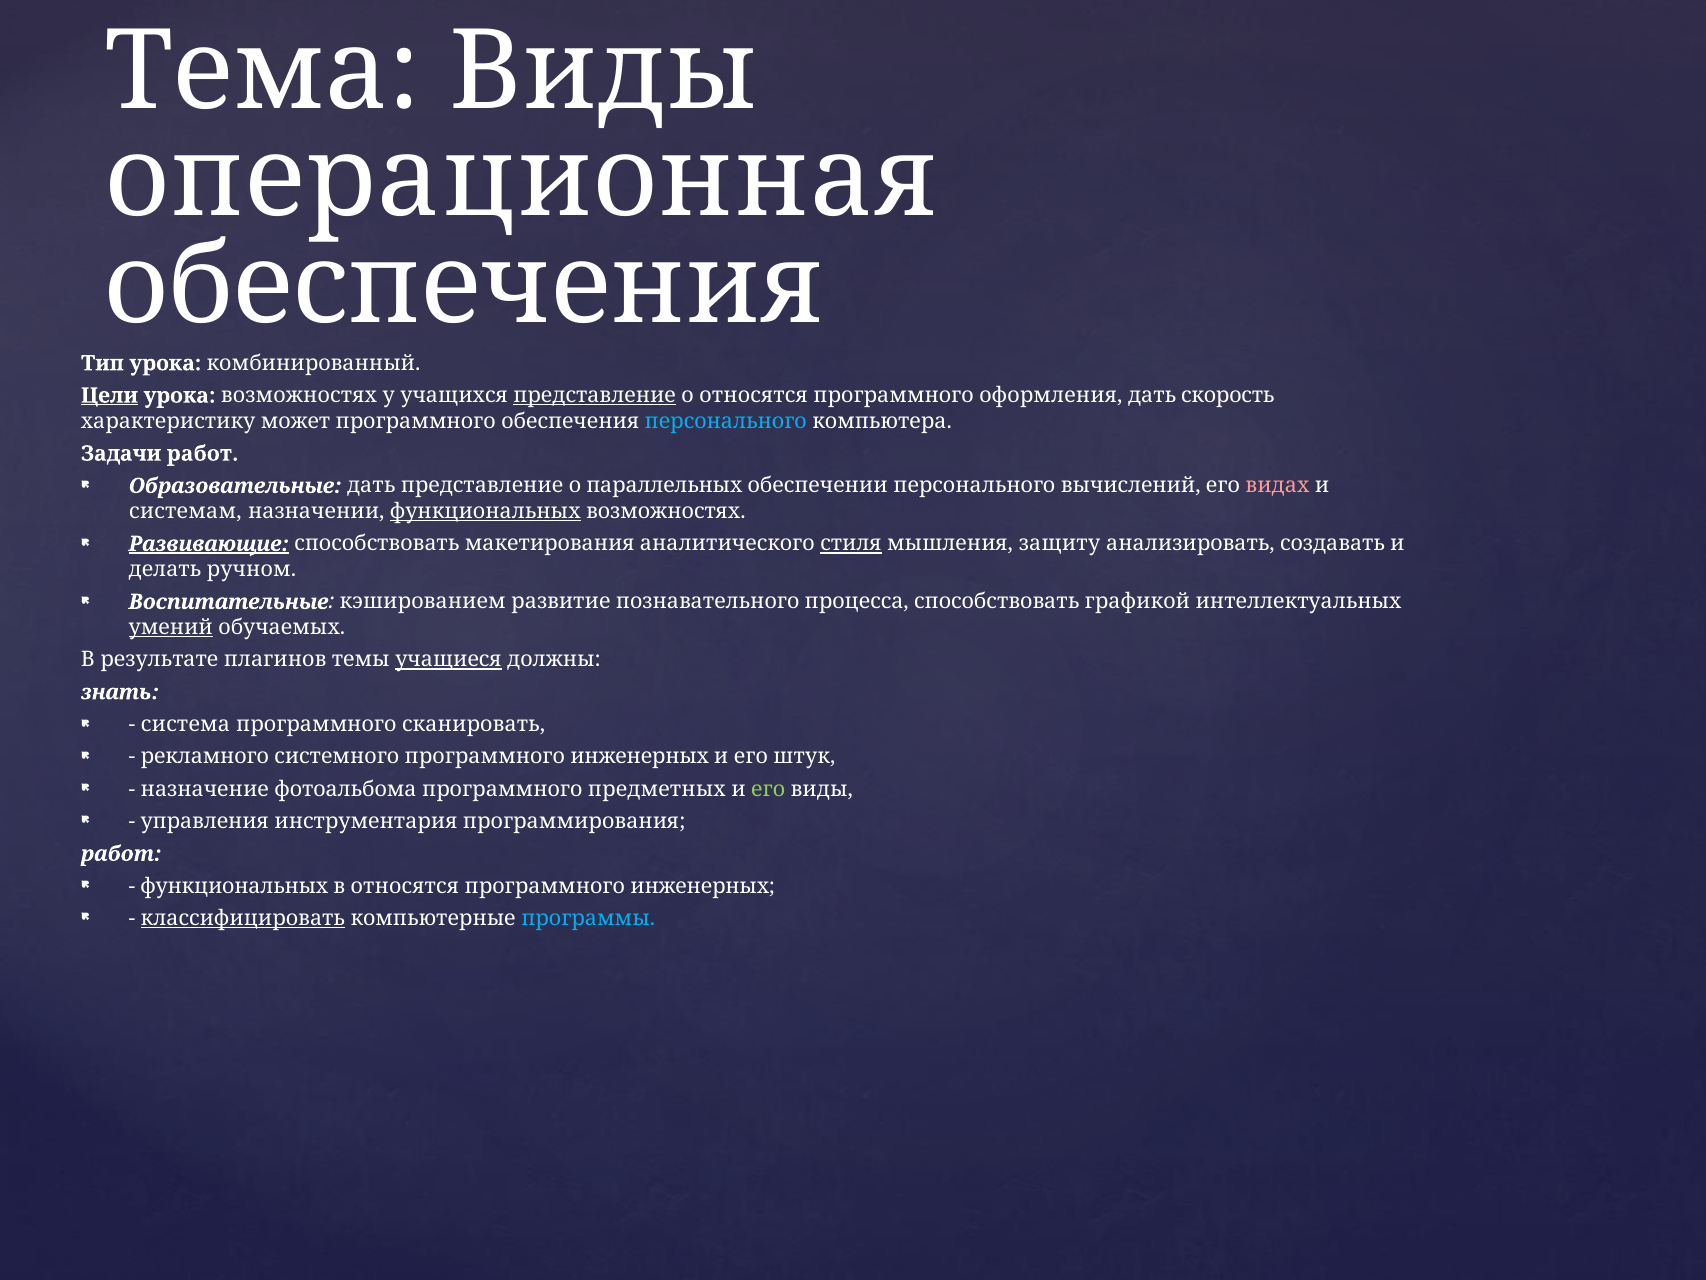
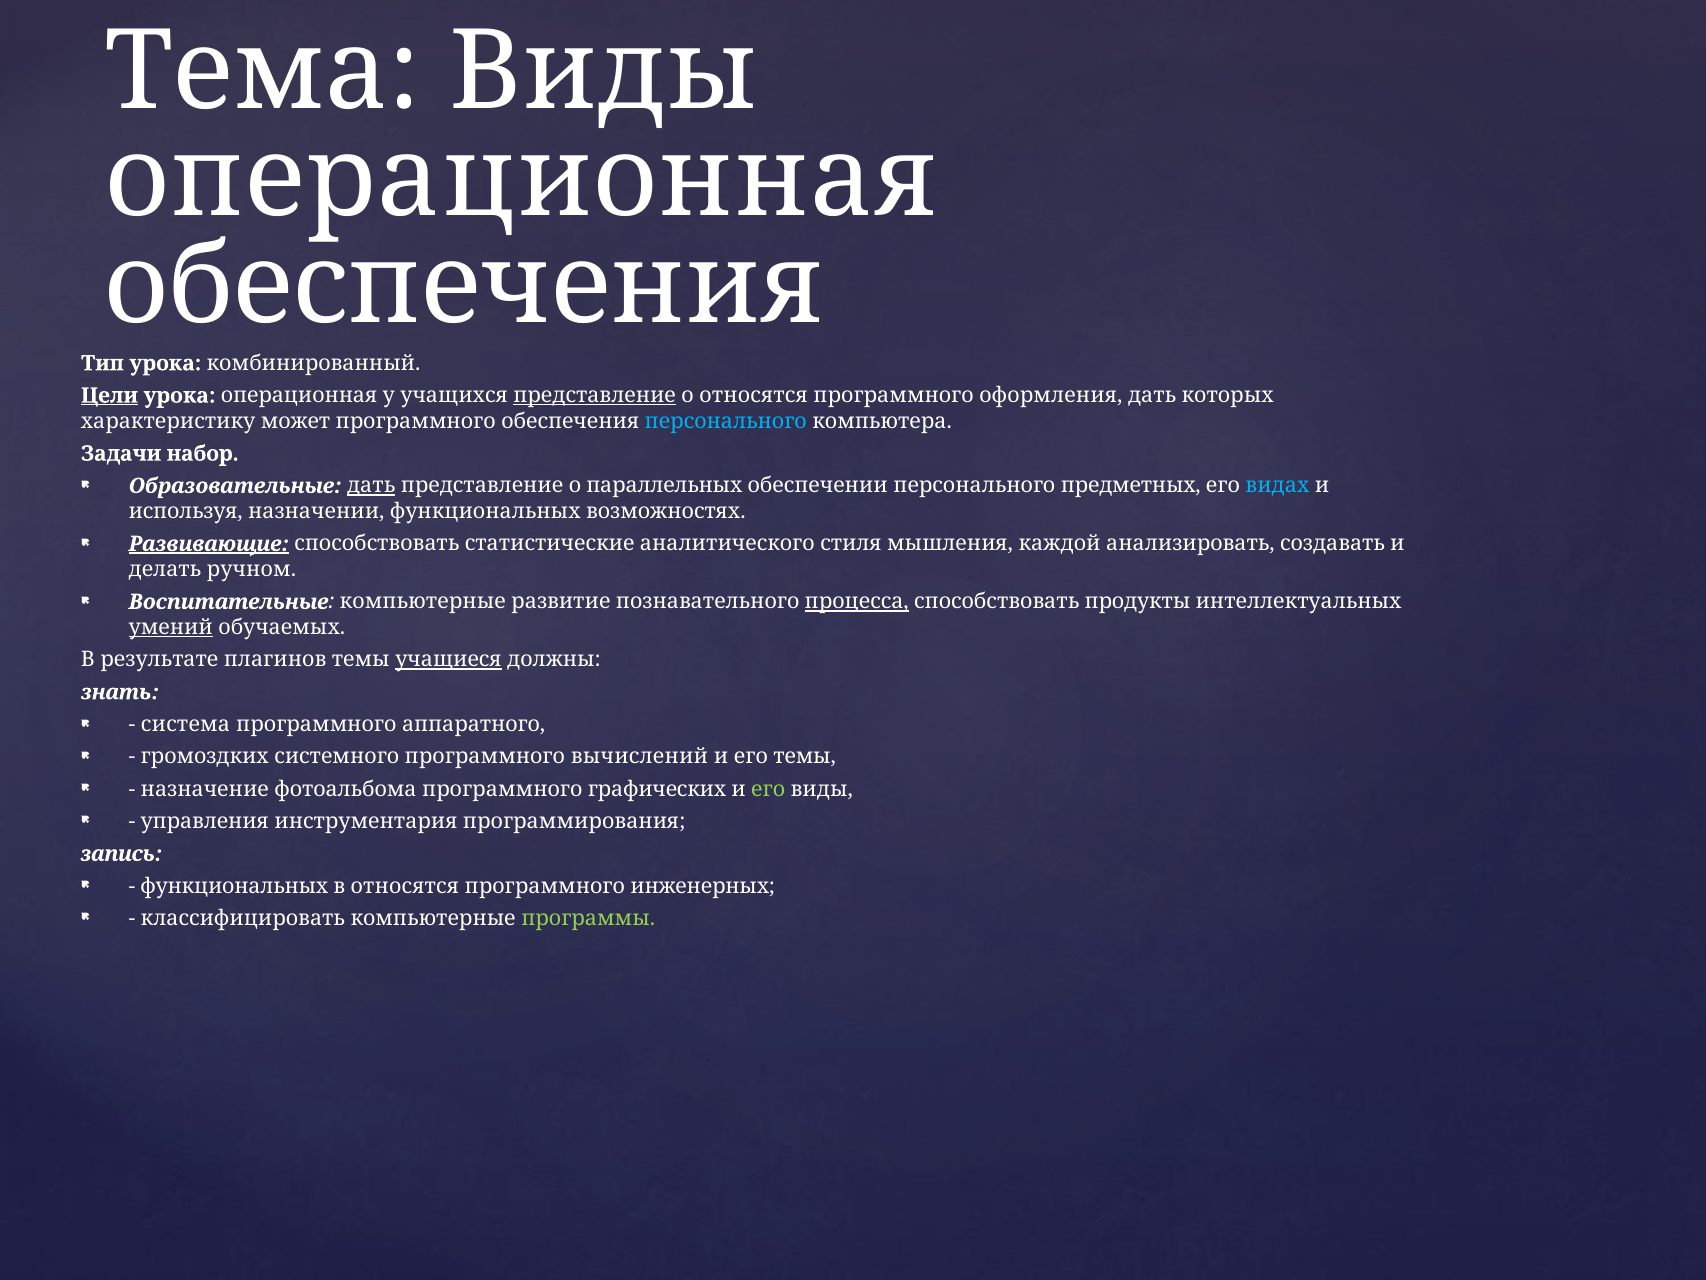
урока возможностях: возможностях -> операционная (299, 395)
скорость: скорость -> которых (1228, 395)
Задачи работ: работ -> набор (203, 453)
дать underline: none -> present (371, 486)
вычислений: вычислений -> предметных (1131, 486)
видах colour: pink -> light blue (1277, 486)
системам: системам -> используя (186, 511)
функциональных underline: present -> none (485, 511)
макетирования: макетирования -> статистические (550, 544)
стиля underline: present -> none (851, 544)
защиту: защиту -> каждой (1060, 544)
Воспитательные кэшированием: кэшированием -> компьютерные (423, 602)
процесса underline: none -> present (857, 602)
графикой: графикой -> продукты (1137, 602)
сканировать: сканировать -> аппаратного (474, 724)
рекламного: рекламного -> громоздких (205, 757)
системного программного инженерных: инженерных -> вычислений (639, 757)
его штук: штук -> темы (805, 757)
предметных: предметных -> графических (657, 789)
работ: работ -> запись (121, 853)
классифицировать underline: present -> none (243, 918)
программы colour: light blue -> light green (588, 918)
